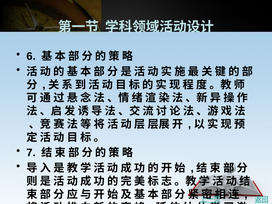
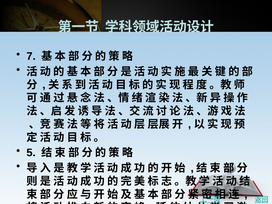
6: 6 -> 7 (31, 56)
7: 7 -> 5 (31, 153)
